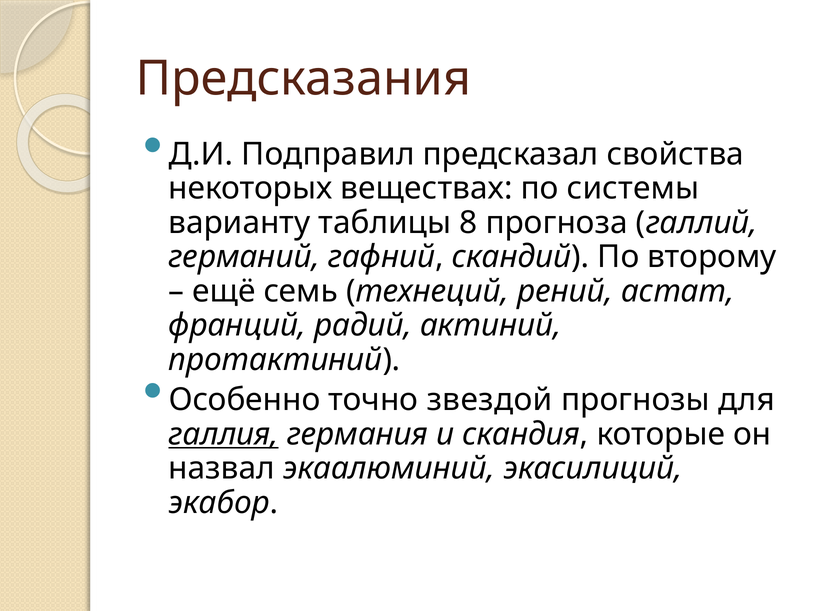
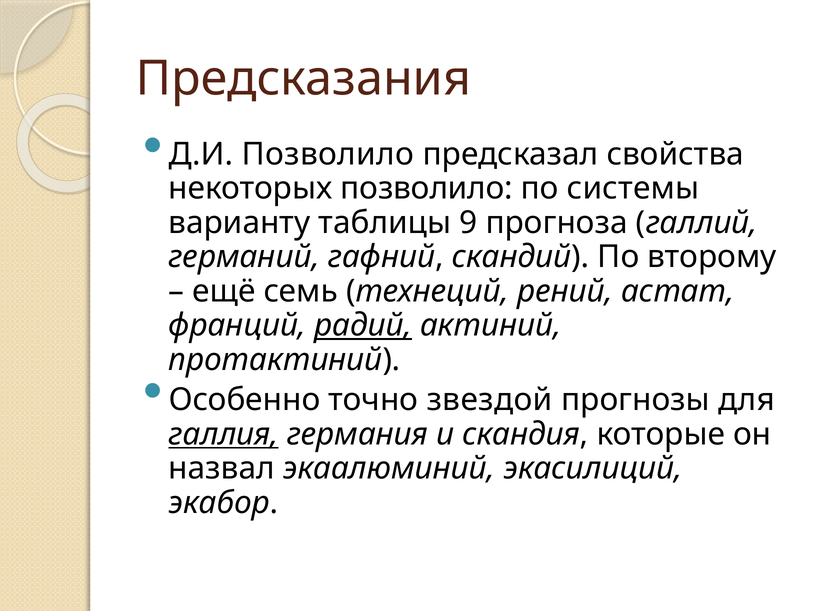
Д.И Подправил: Подправил -> Позволило (328, 154)
некоторых веществах: веществах -> позволило (427, 188)
8: 8 -> 9 (468, 223)
радий underline: none -> present (363, 325)
